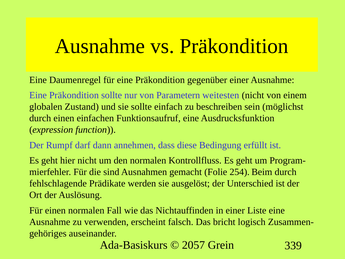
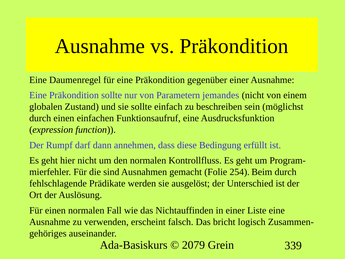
weitesten: weitesten -> jemandes (221, 95)
2057: 2057 -> 2079 (193, 245)
